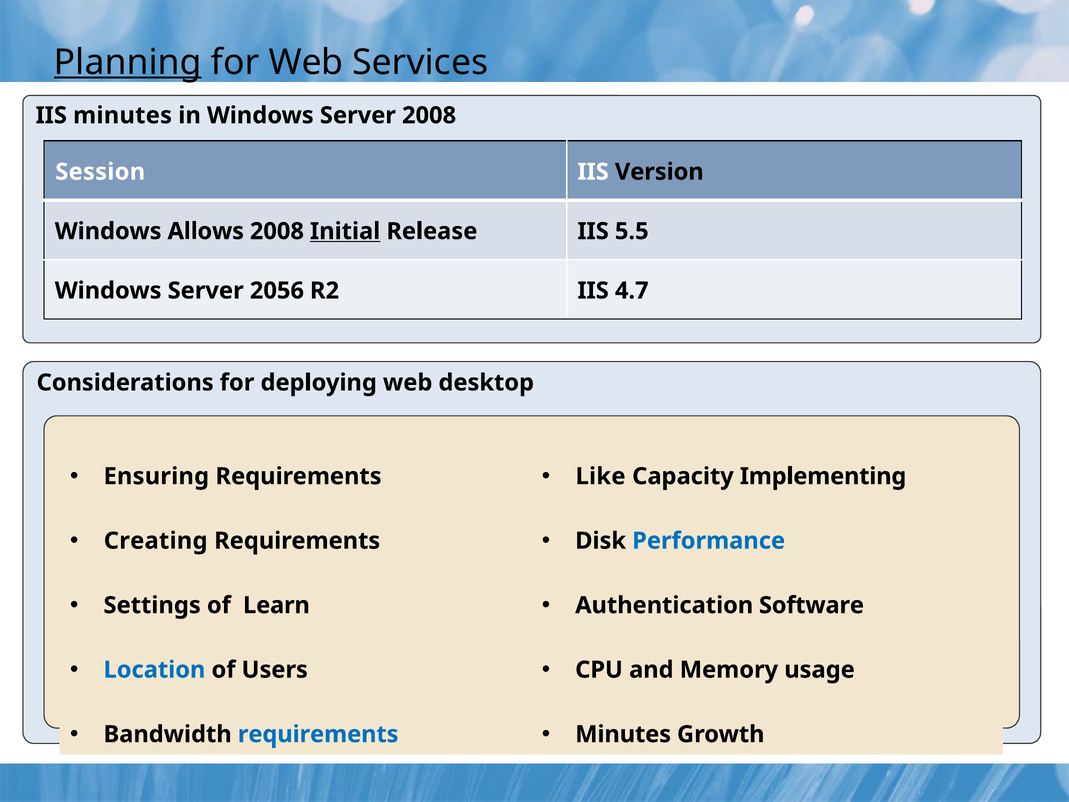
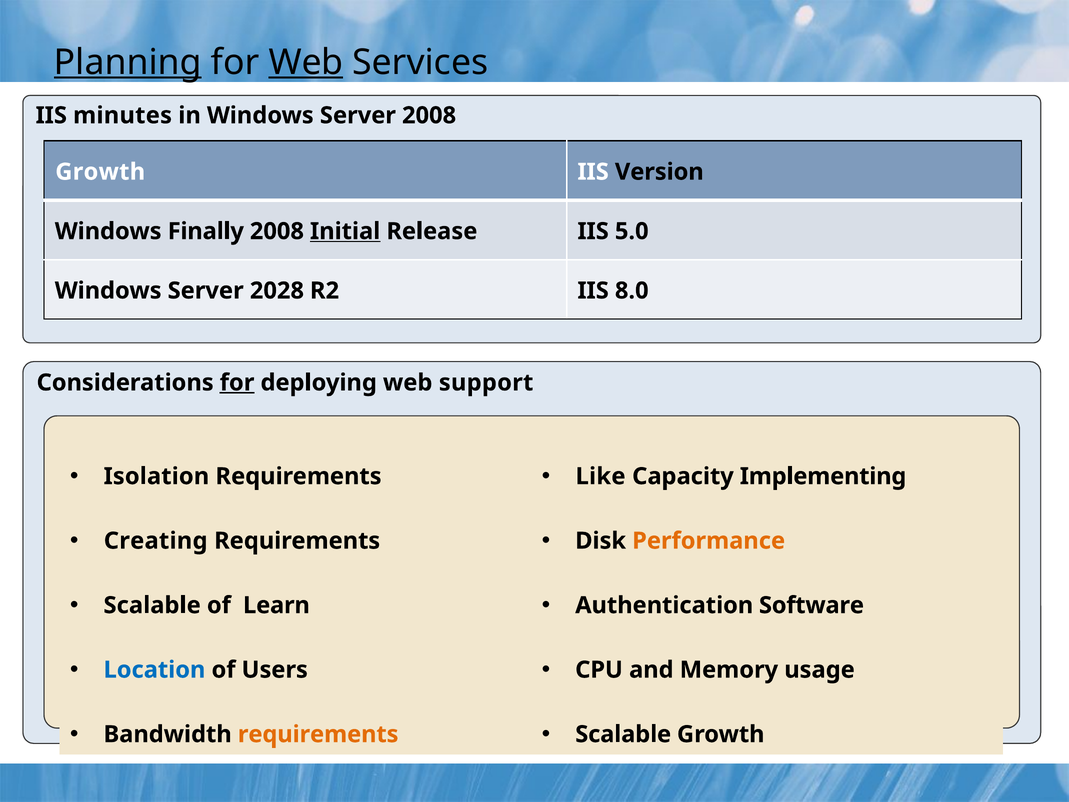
Web underline: none -> present (306, 62)
Session: Session -> Growth (100, 172)
Allows: Allows -> Finally (206, 231)
5.5: 5.5 -> 5.0 (632, 231)
2056: 2056 -> 2028 (277, 291)
4.7: 4.7 -> 8.0 (632, 291)
for underline: none -> present (237, 383)
desktop: desktop -> support (486, 383)
Ensuring: Ensuring -> Isolation (156, 476)
Performance colour: blue -> orange (709, 541)
Settings: Settings -> Scalable (152, 605)
requirements colour: blue -> orange (318, 734)
Minutes: Minutes -> Scalable (623, 734)
